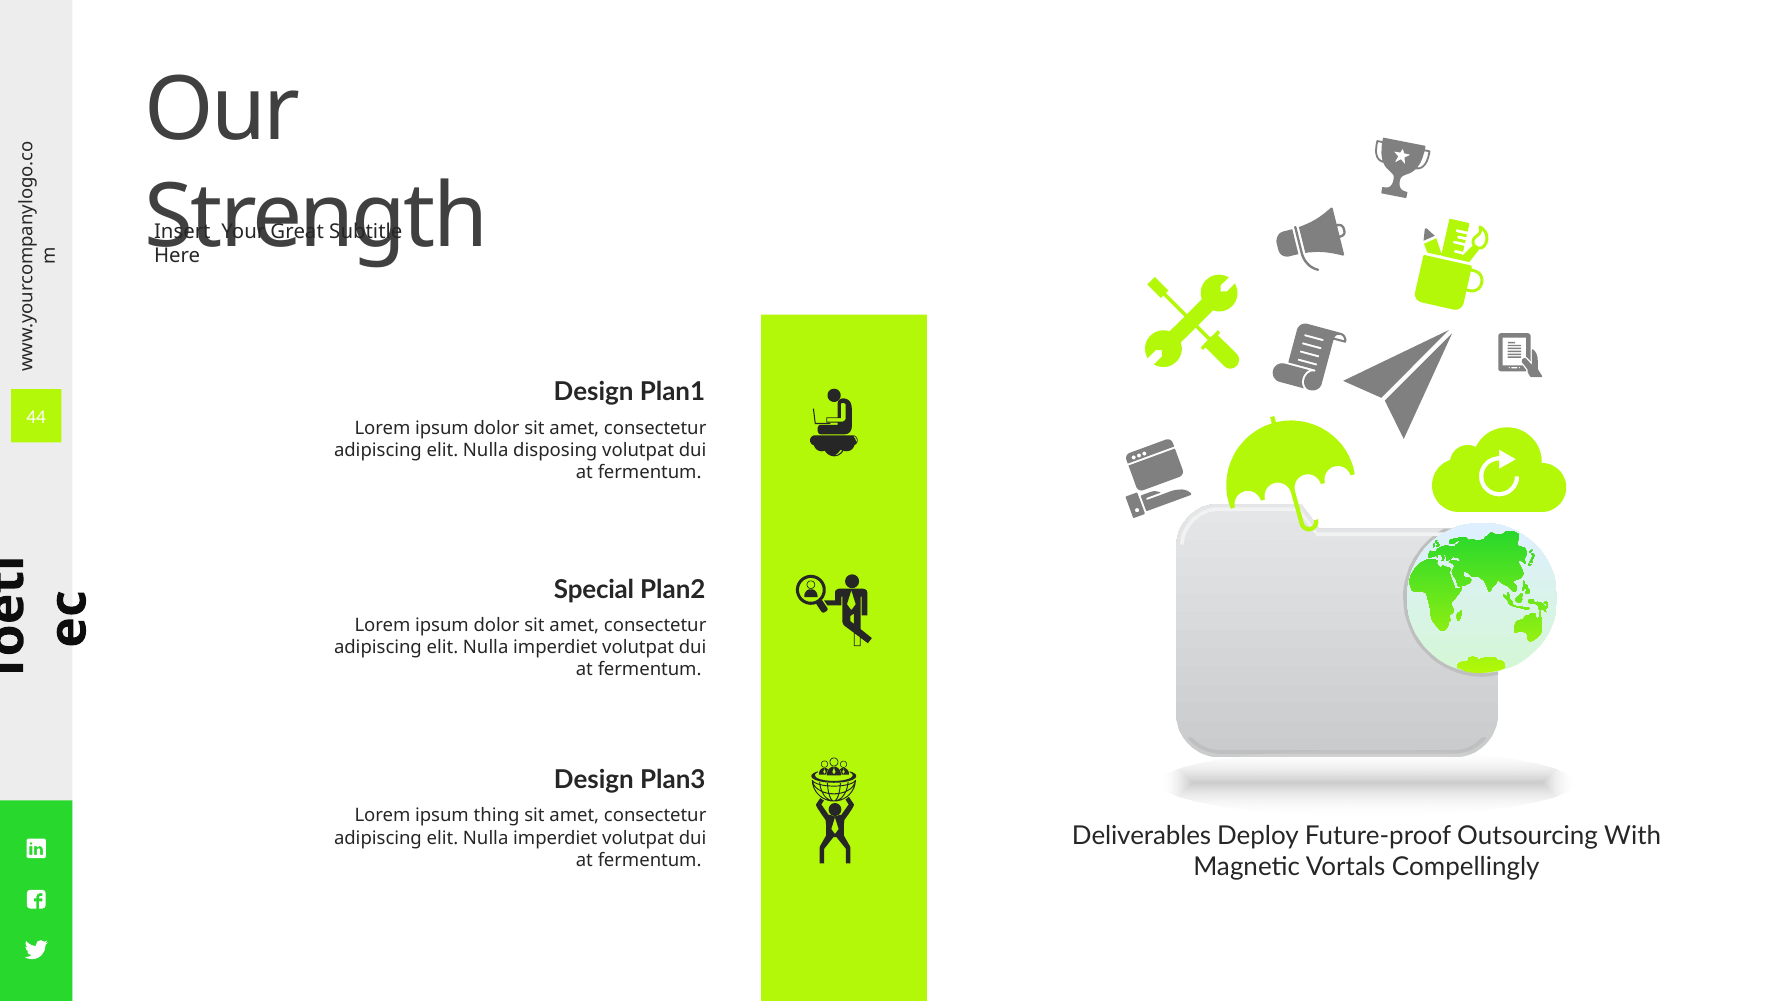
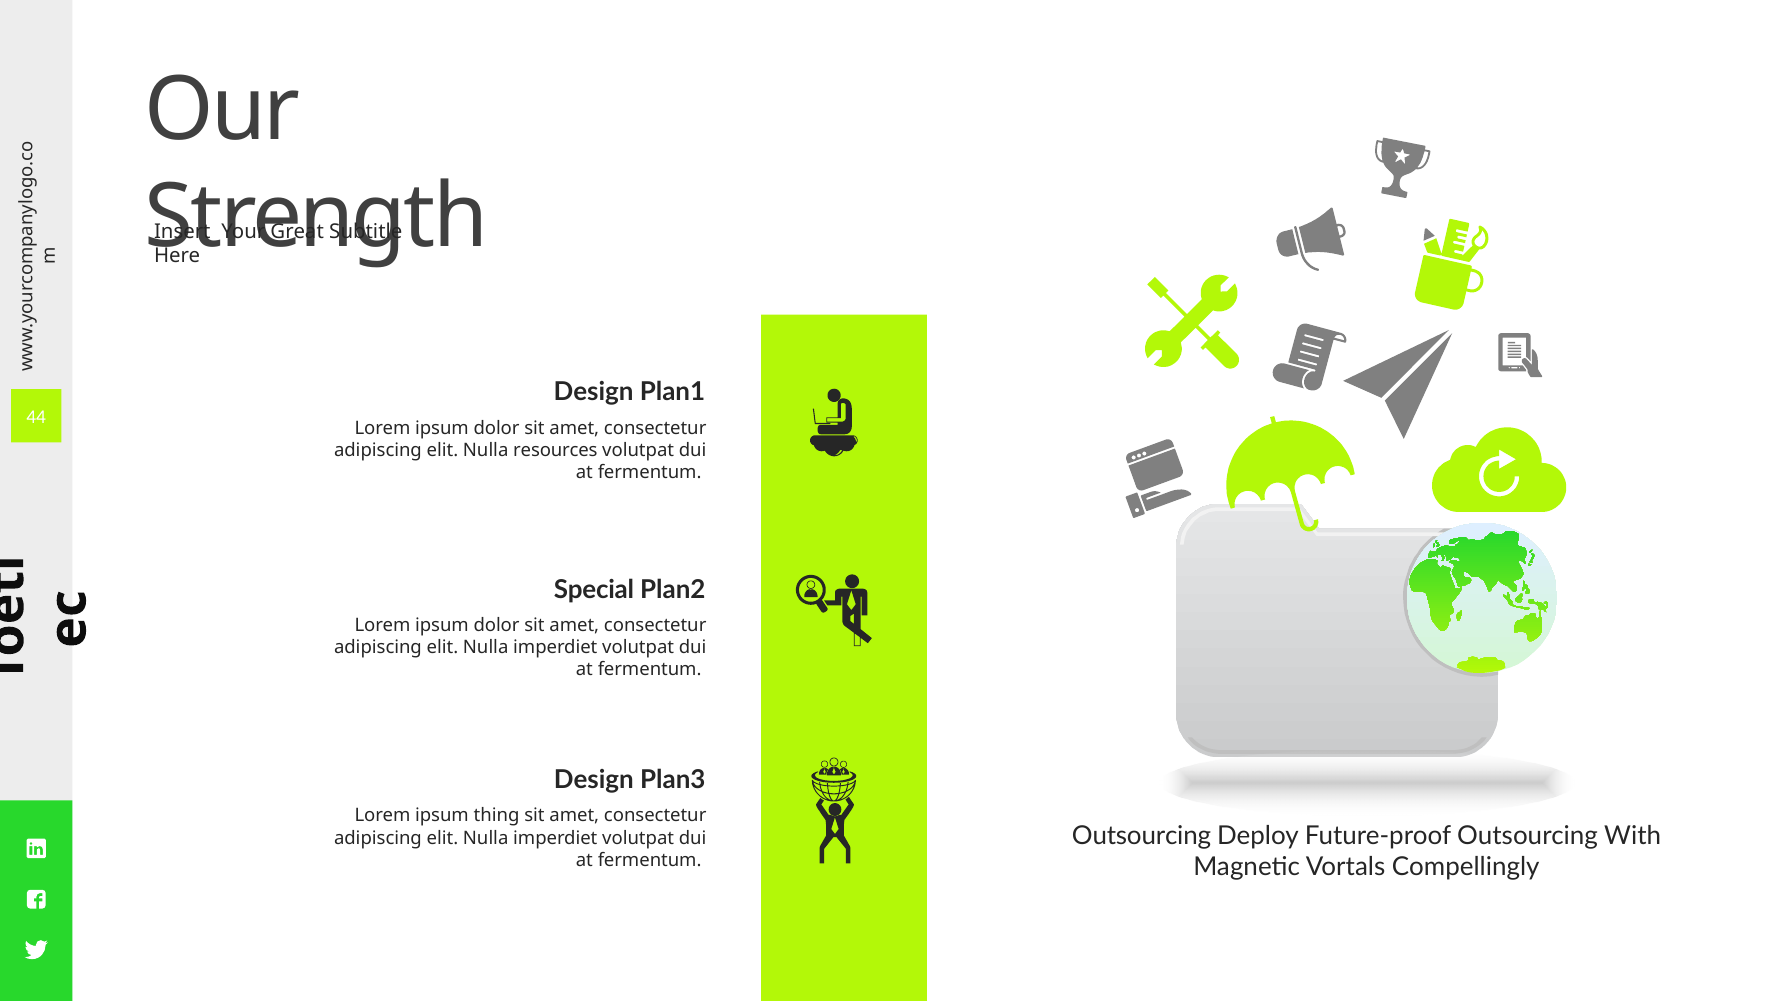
disposing: disposing -> resources (555, 450)
Deliverables: Deliverables -> Outsourcing (1142, 836)
